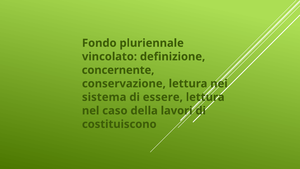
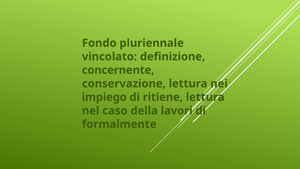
sistema: sistema -> impiego (104, 97)
essere: essere -> ritiene (163, 97)
costituiscono: costituiscono -> formalmente (119, 124)
